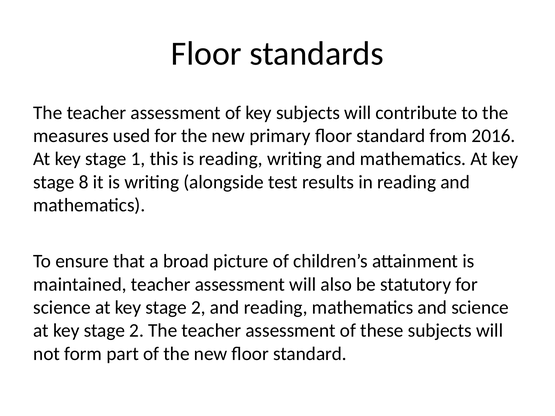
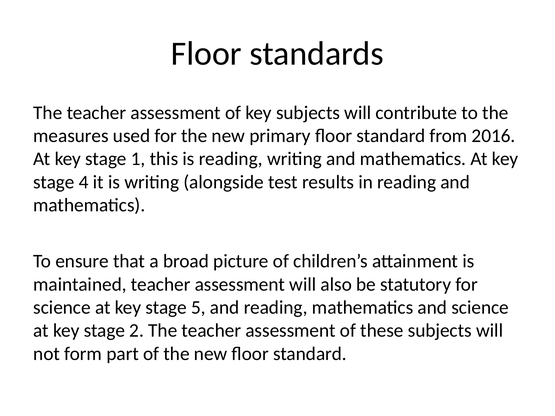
8: 8 -> 4 (84, 182)
2: 2 -> 5 (198, 308)
